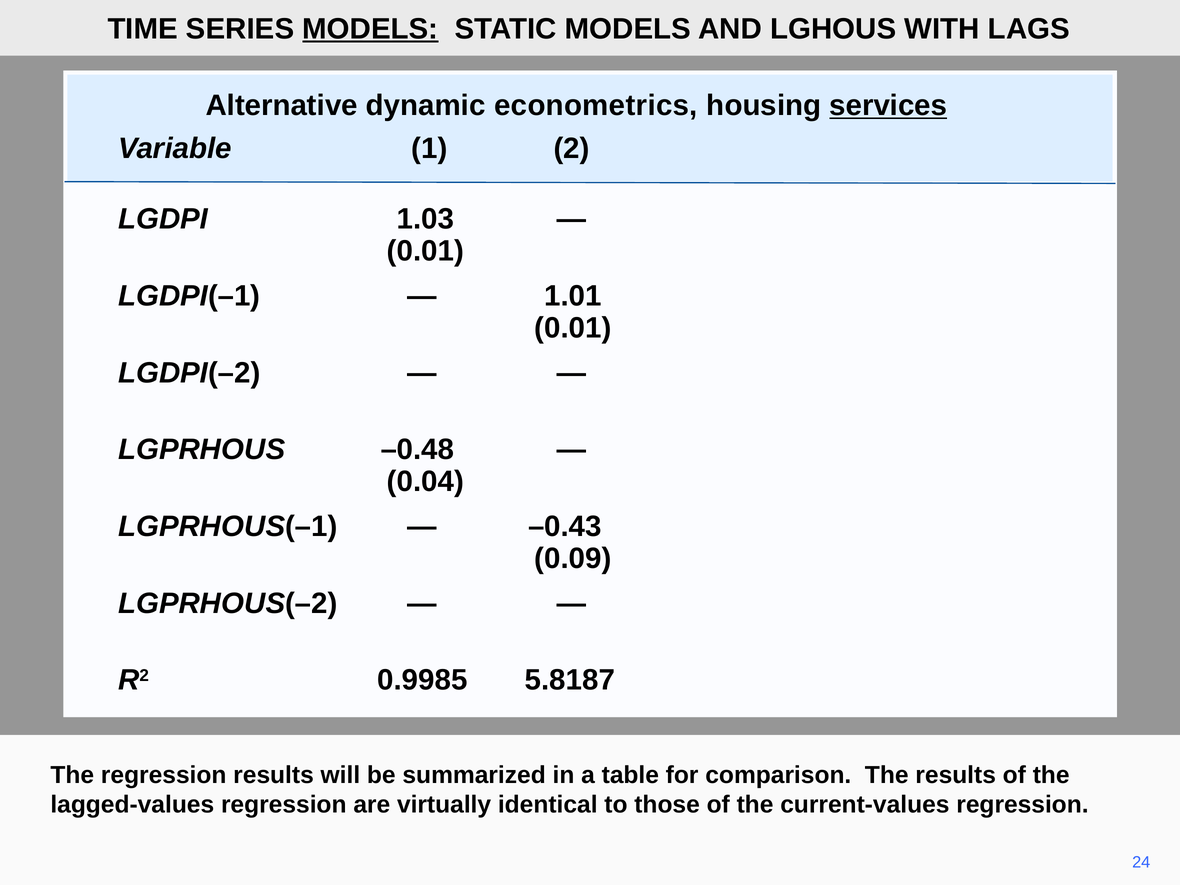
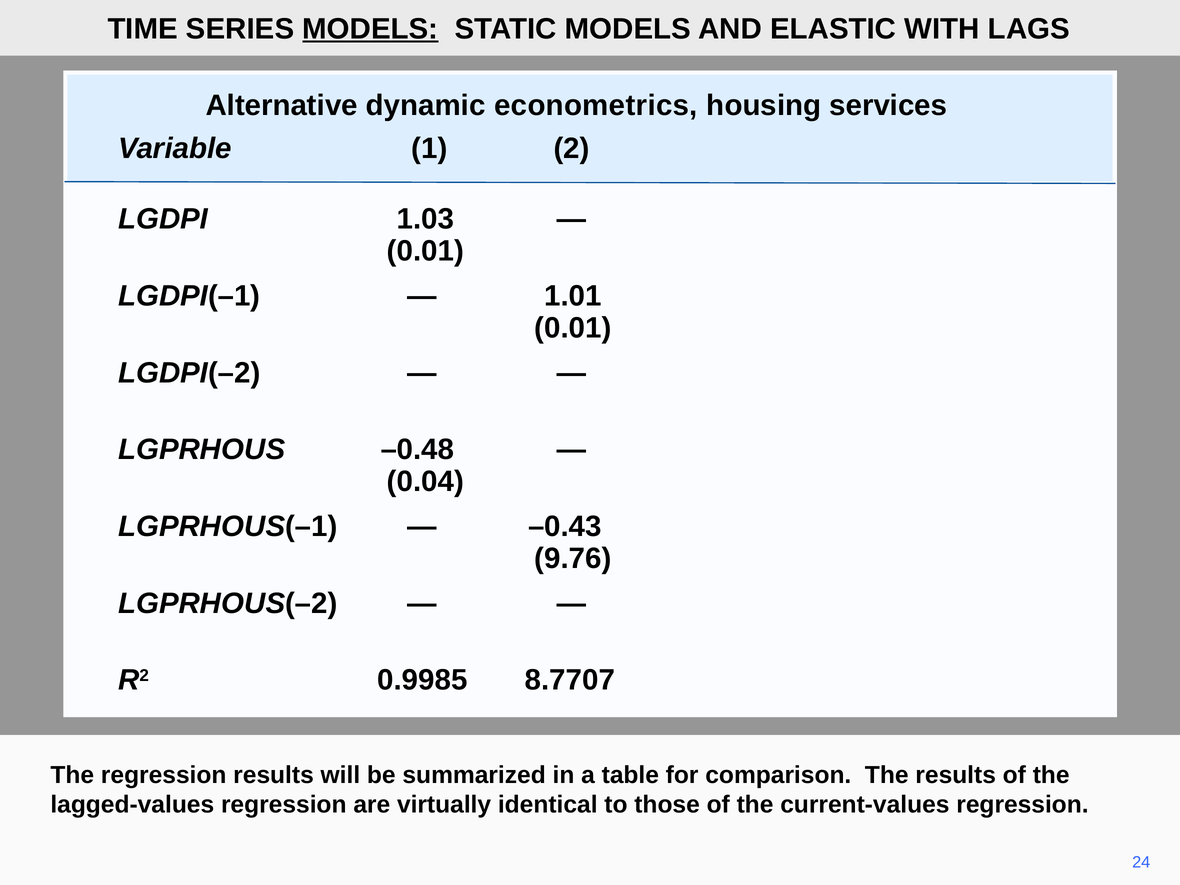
LGHOUS: LGHOUS -> ELASTIC (833, 29)
services underline: present -> none (888, 106)
0.09: 0.09 -> 9.76 (573, 558)
5.8187: 5.8187 -> 8.7707 (570, 680)
